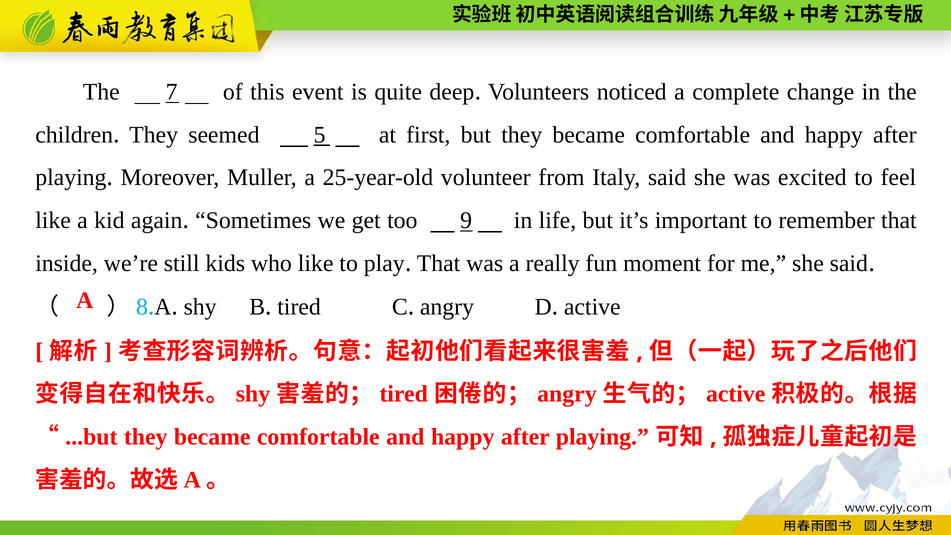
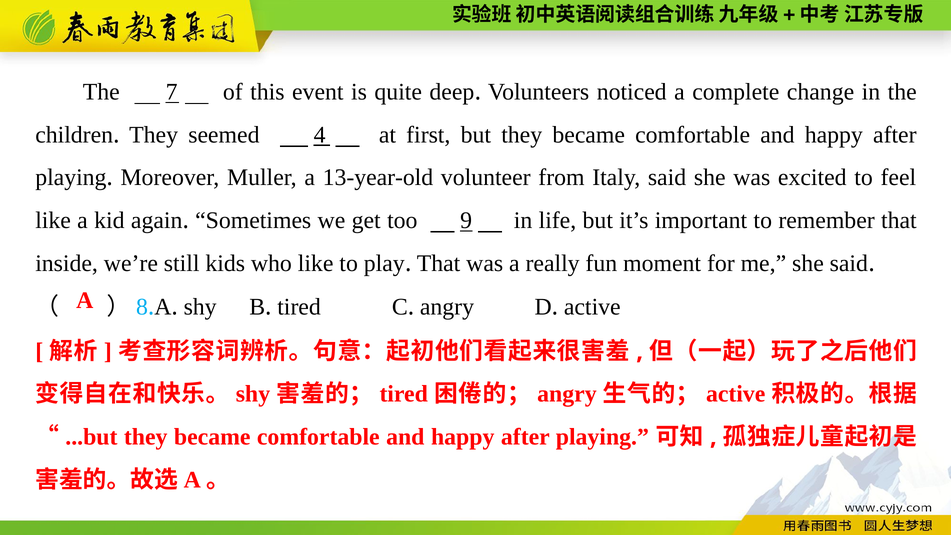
5: 5 -> 4 (320, 135)
25-year-old: 25-year-old -> 13-year-old (378, 178)
